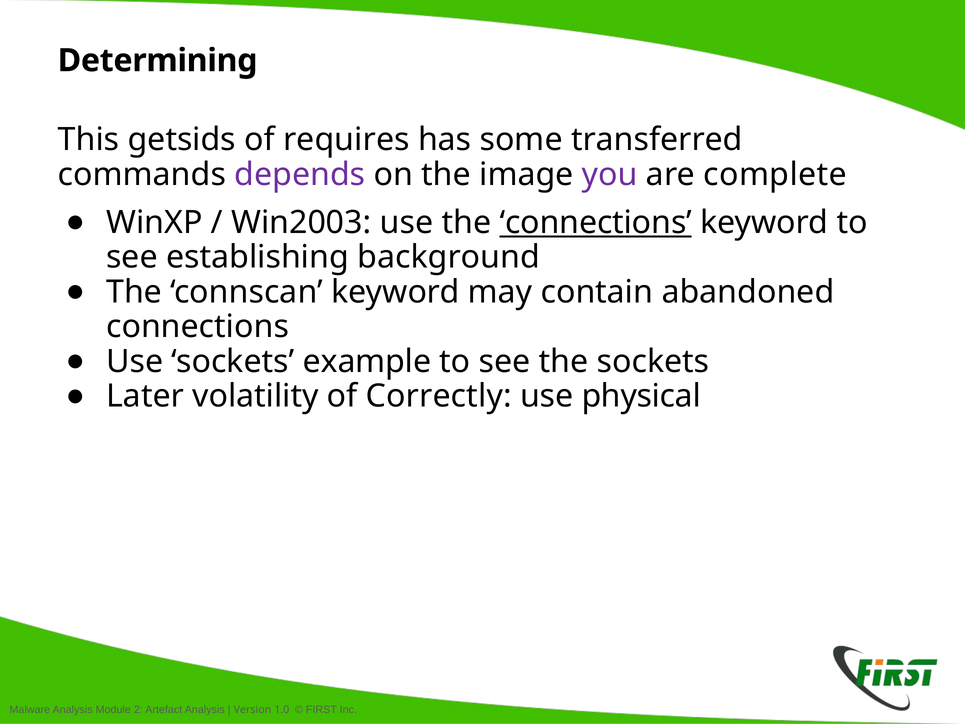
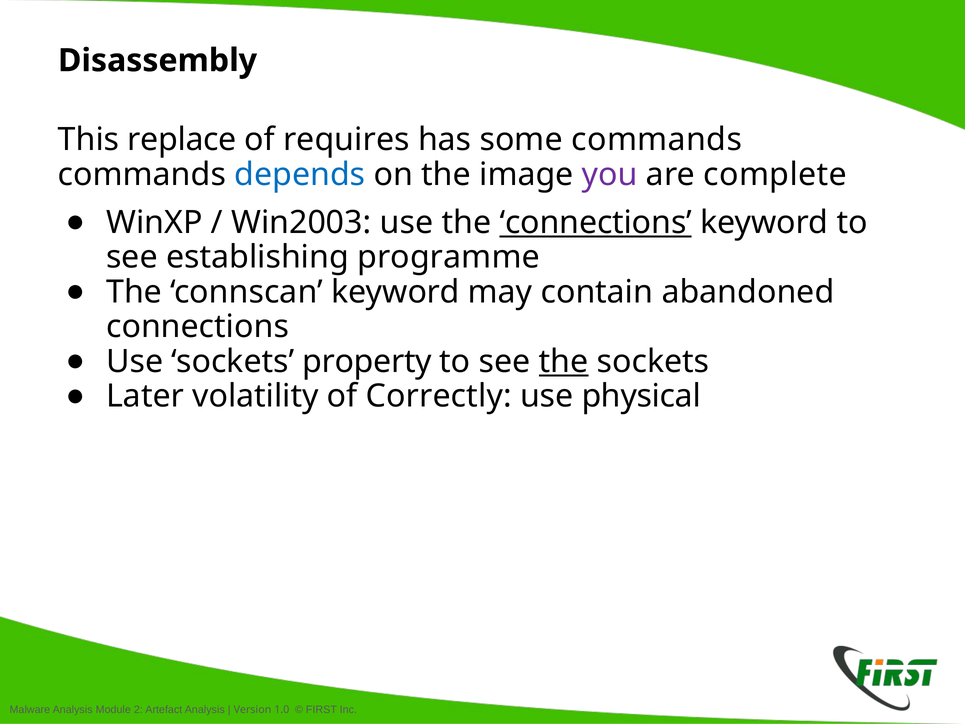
Determining: Determining -> Disassembly (157, 61)
getsids: getsids -> replace (182, 140)
some transferred: transferred -> commands (657, 140)
depends colour: purple -> blue (300, 174)
background: background -> programme (449, 257)
example: example -> property (367, 361)
the underline: none -> present (564, 361)
